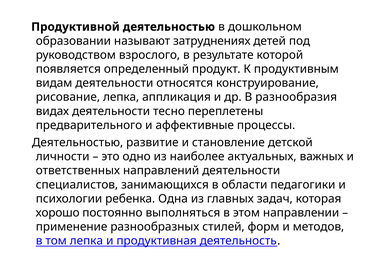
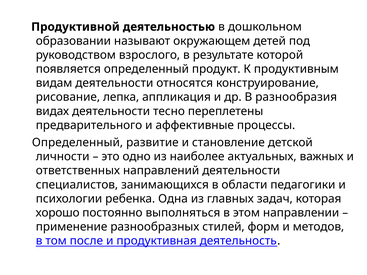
затруднениях: затруднениях -> окружающем (212, 41)
Деятельностью: Деятельностью -> Определенный (77, 143)
том лепка: лепка -> после (86, 241)
